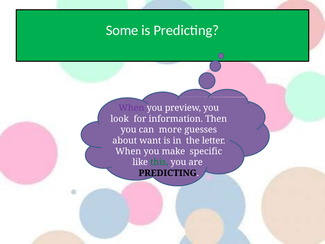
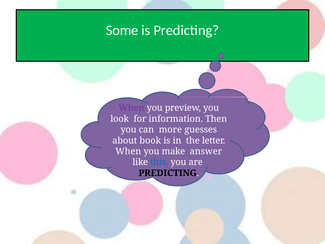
want: want -> book (150, 140)
specific: specific -> answer (206, 151)
this colour: green -> blue (159, 162)
